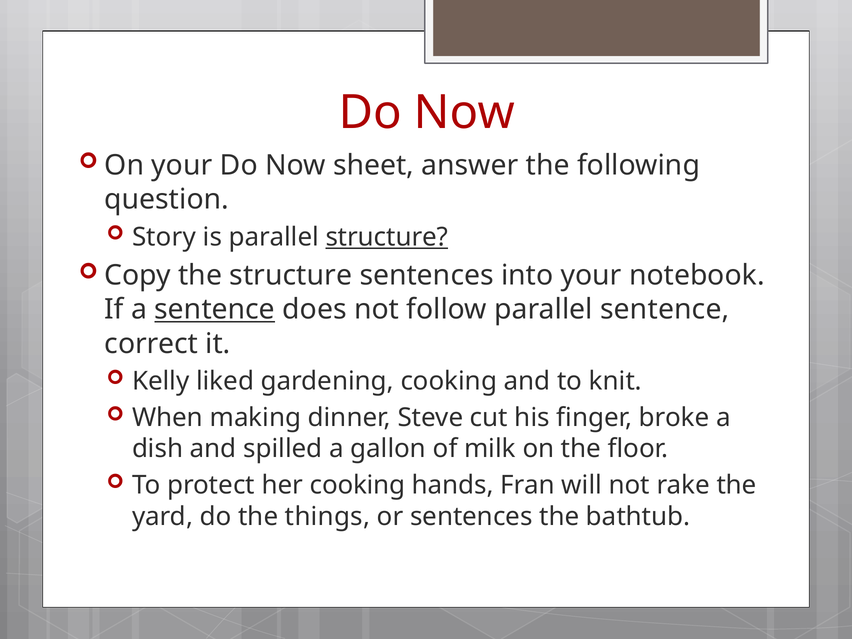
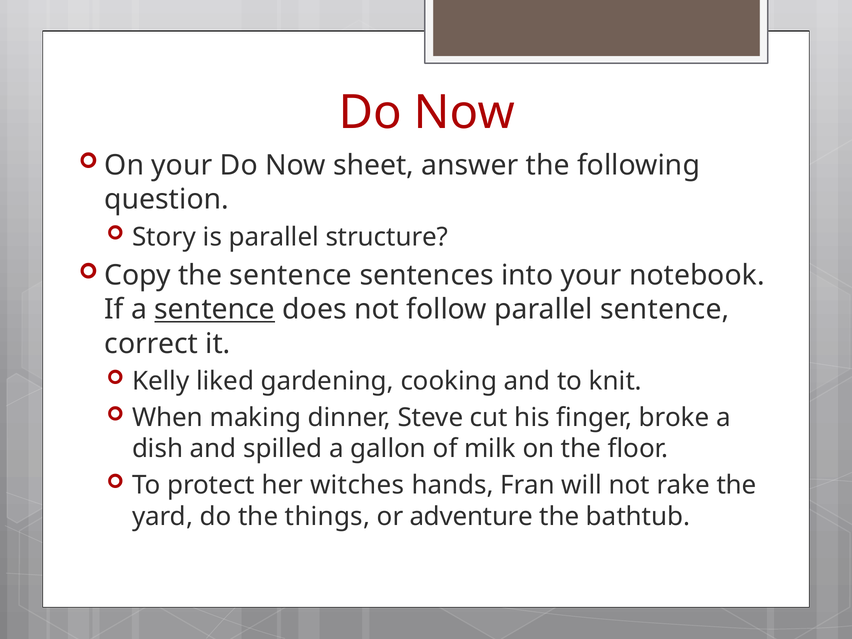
structure underline: present -> none (387, 237)
the structure: structure -> sentence (291, 276)
her cooking: cooking -> witches (357, 485)
or sentences: sentences -> adventure (471, 516)
